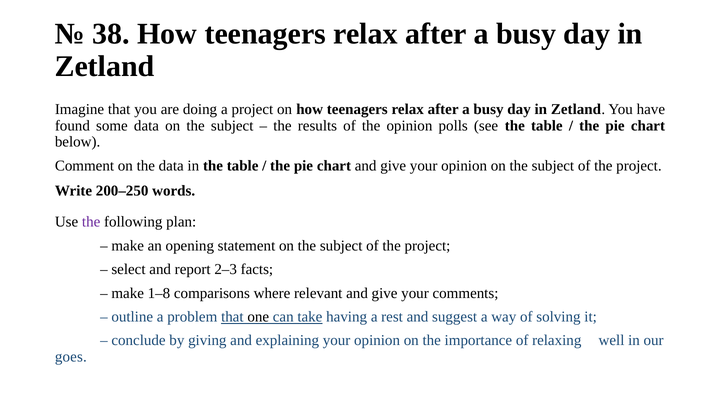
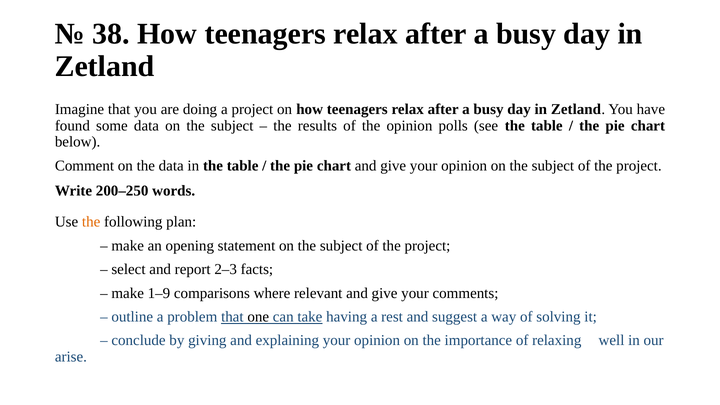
the colour: purple -> orange (91, 222)
1–8: 1–8 -> 1–9 (159, 293)
goes: goes -> arise (71, 357)
